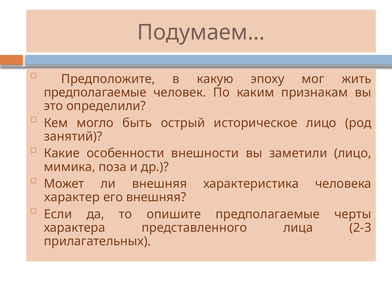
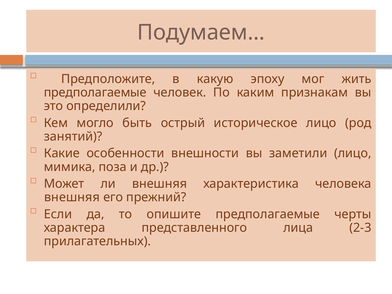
характер: характер -> внешняя (72, 197)
его внешняя: внешняя -> прежний (156, 197)
